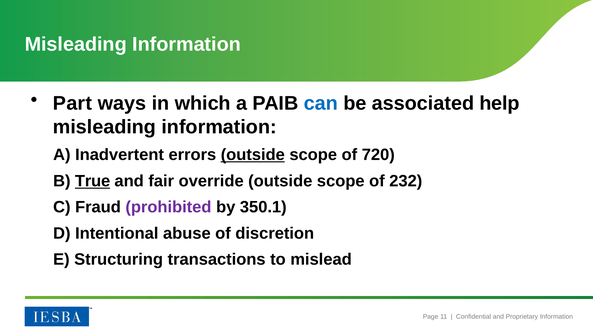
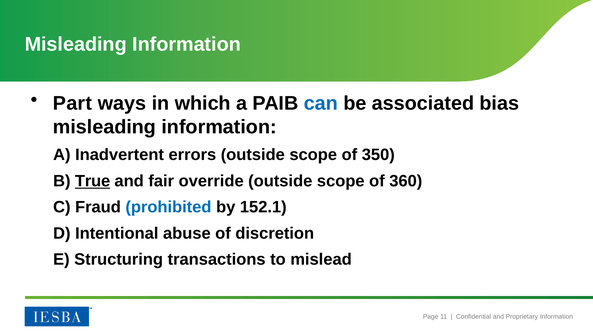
help: help -> bias (499, 104)
outside underline: present -> none (253, 155)
720: 720 -> 350 (378, 155)
232: 232 -> 360 (406, 181)
prohibited colour: purple -> blue (168, 207)
350.1: 350.1 -> 152.1 (263, 207)
